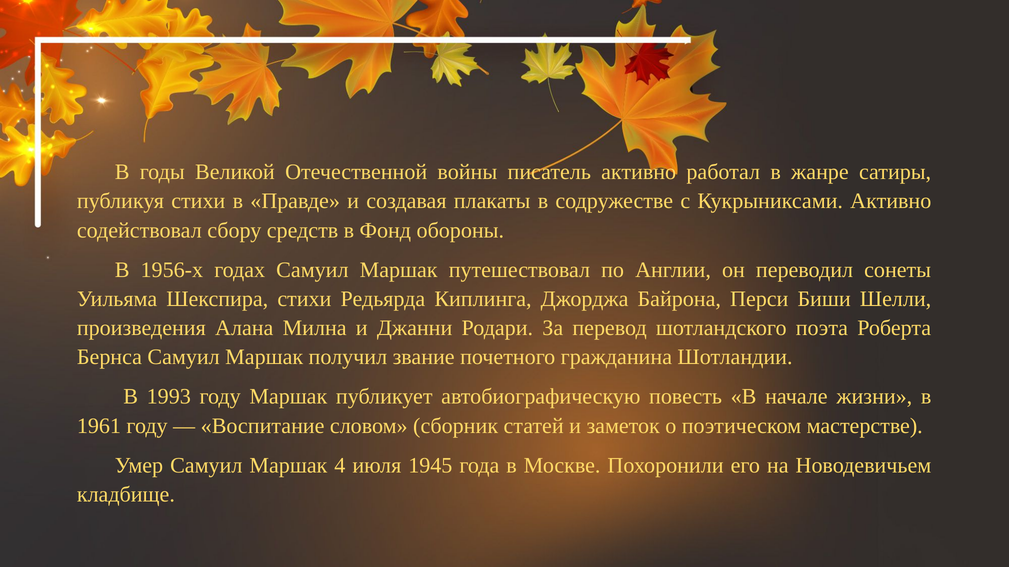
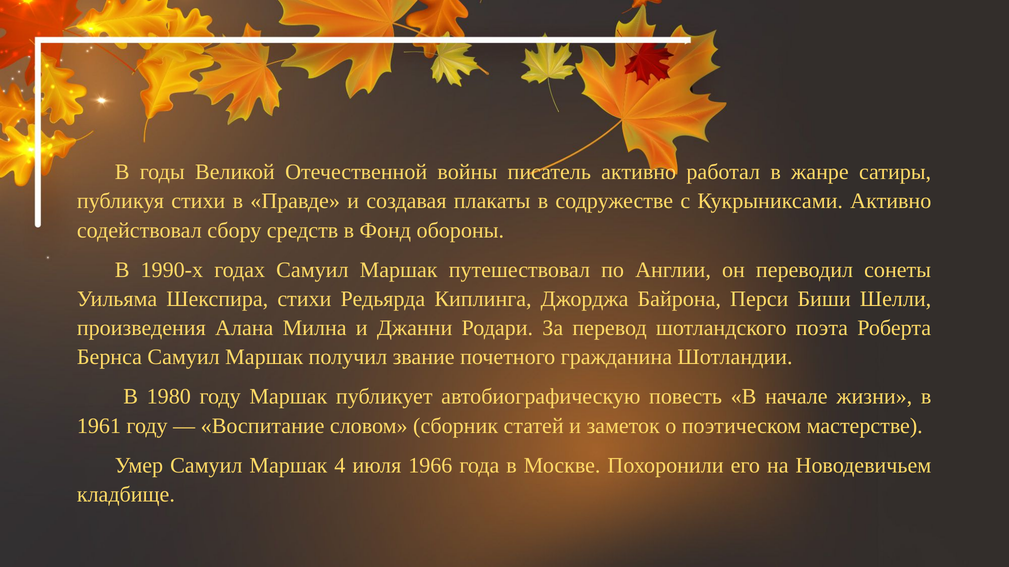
1956-х: 1956-х -> 1990-х (172, 270)
1993: 1993 -> 1980 (169, 397)
1945: 1945 -> 1966 (430, 466)
